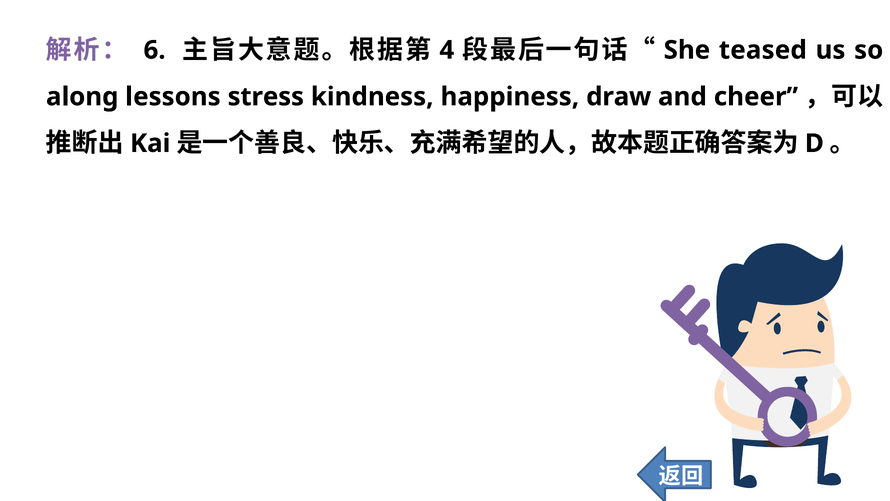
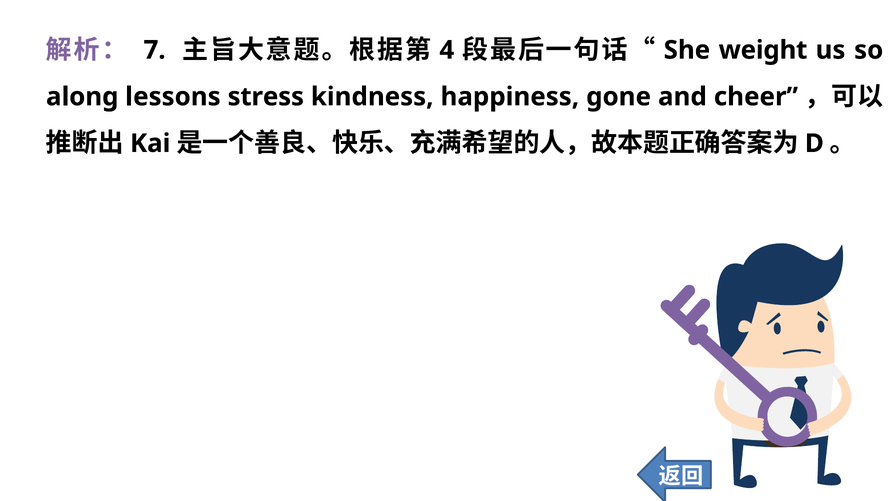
6: 6 -> 7 (155, 50)
teased: teased -> weight (763, 50)
draw: draw -> gone (619, 97)
